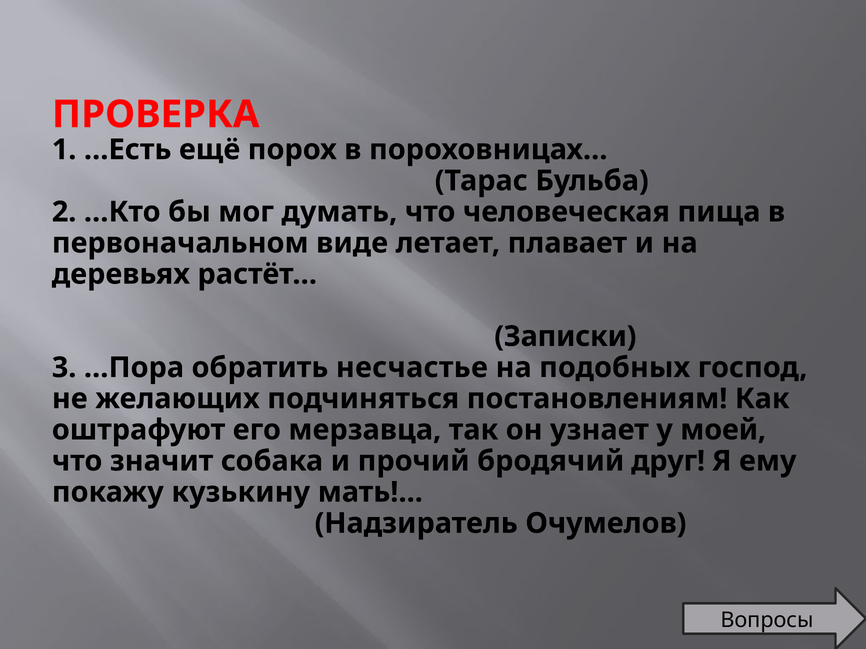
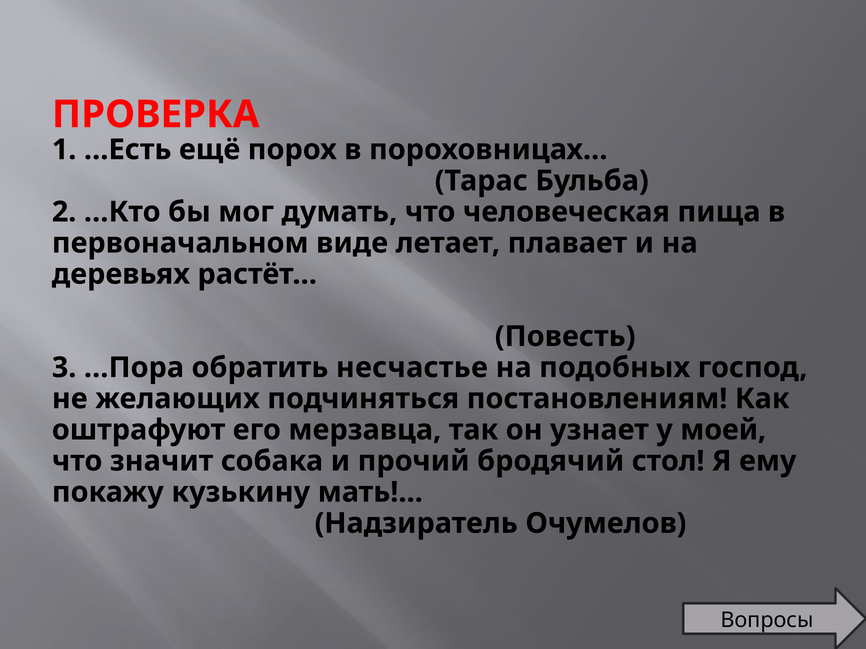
Записки: Записки -> Повесть (565, 337)
друг: друг -> стол (668, 461)
